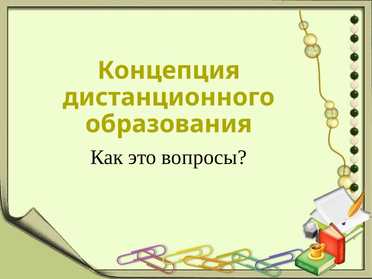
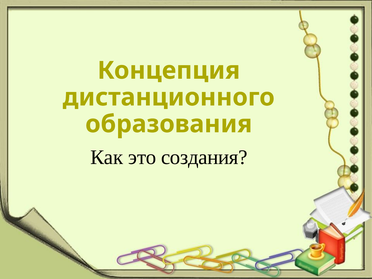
вопросы: вопросы -> создания (204, 157)
